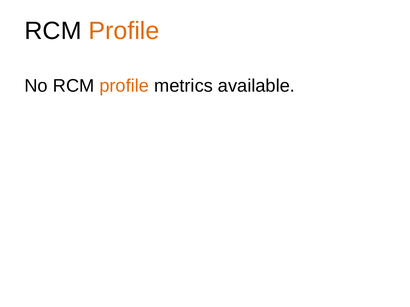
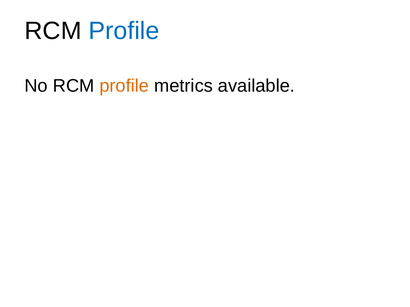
Profile colour: orange -> blue (124, 31)
